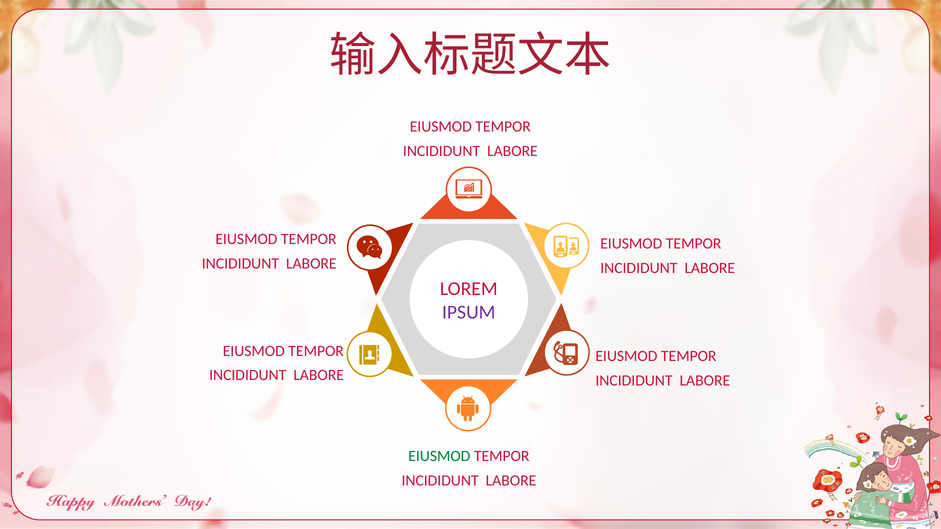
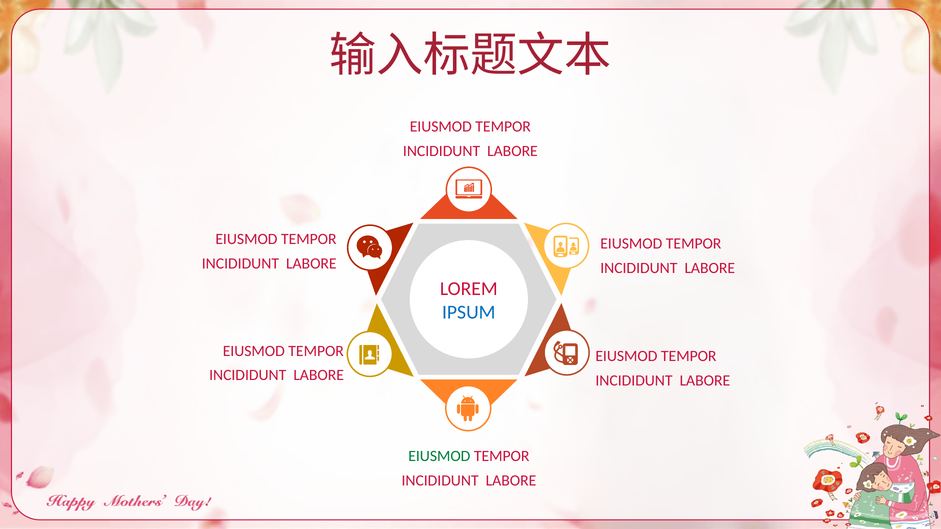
IPSUM colour: purple -> blue (469, 313)
